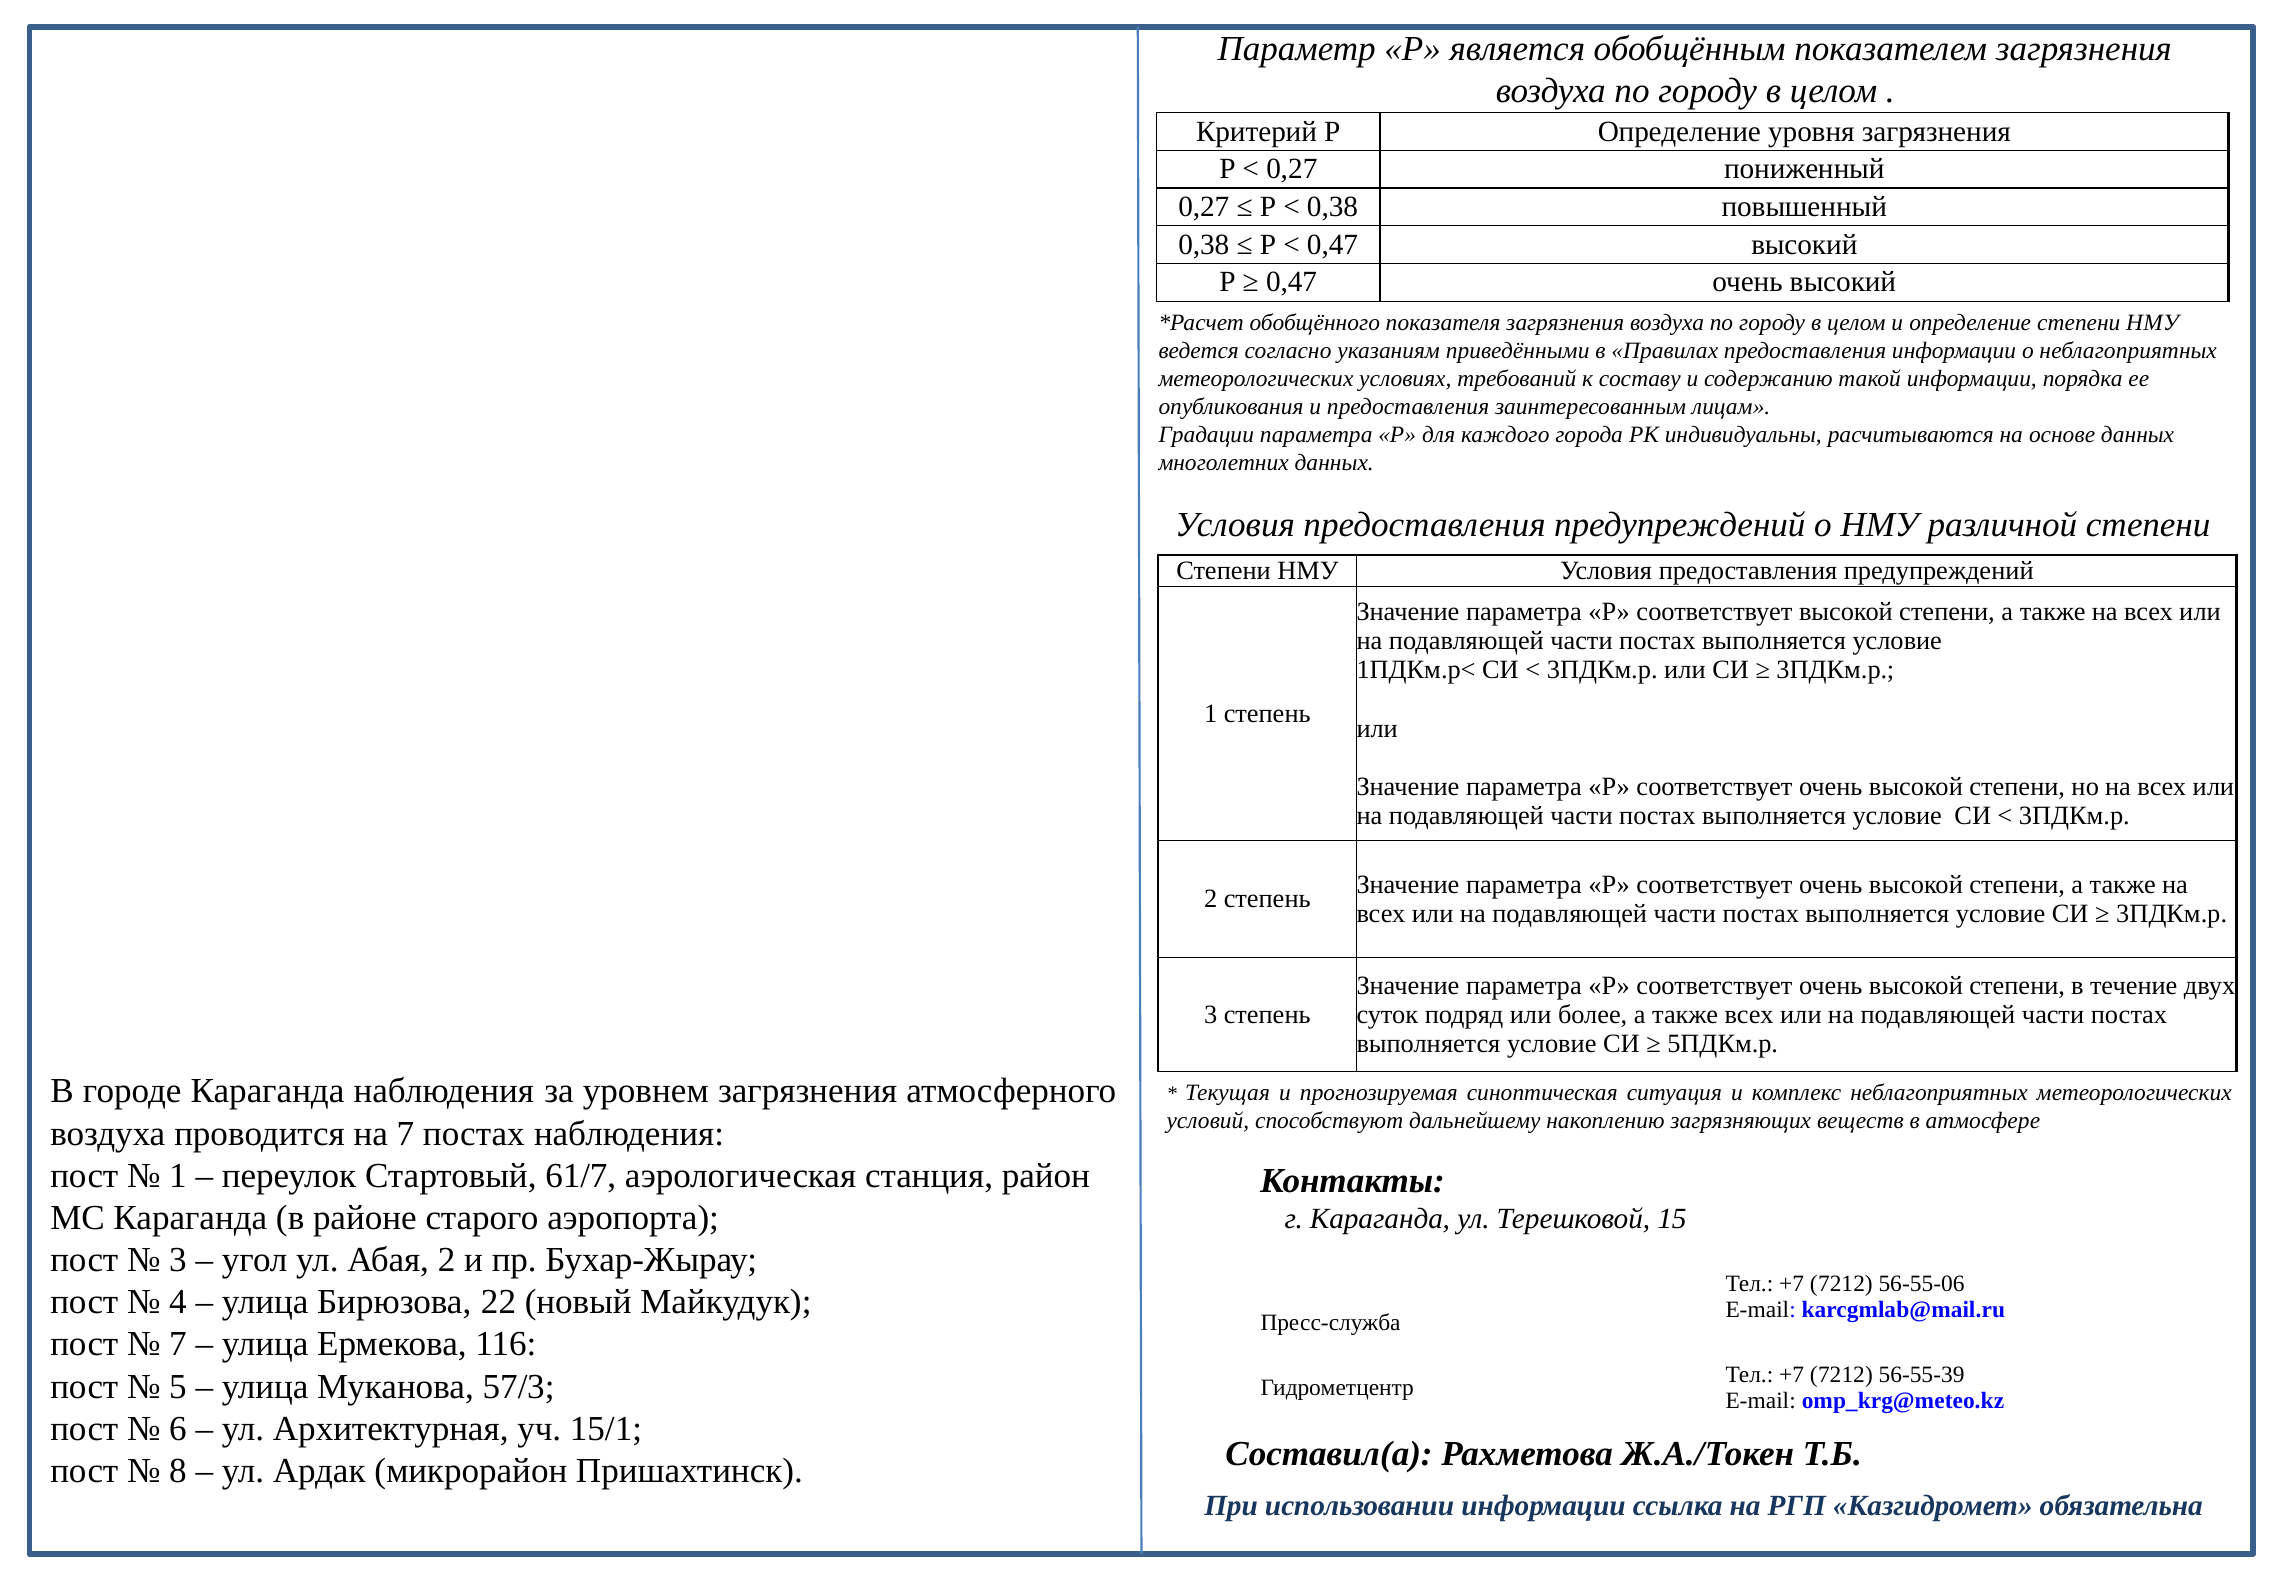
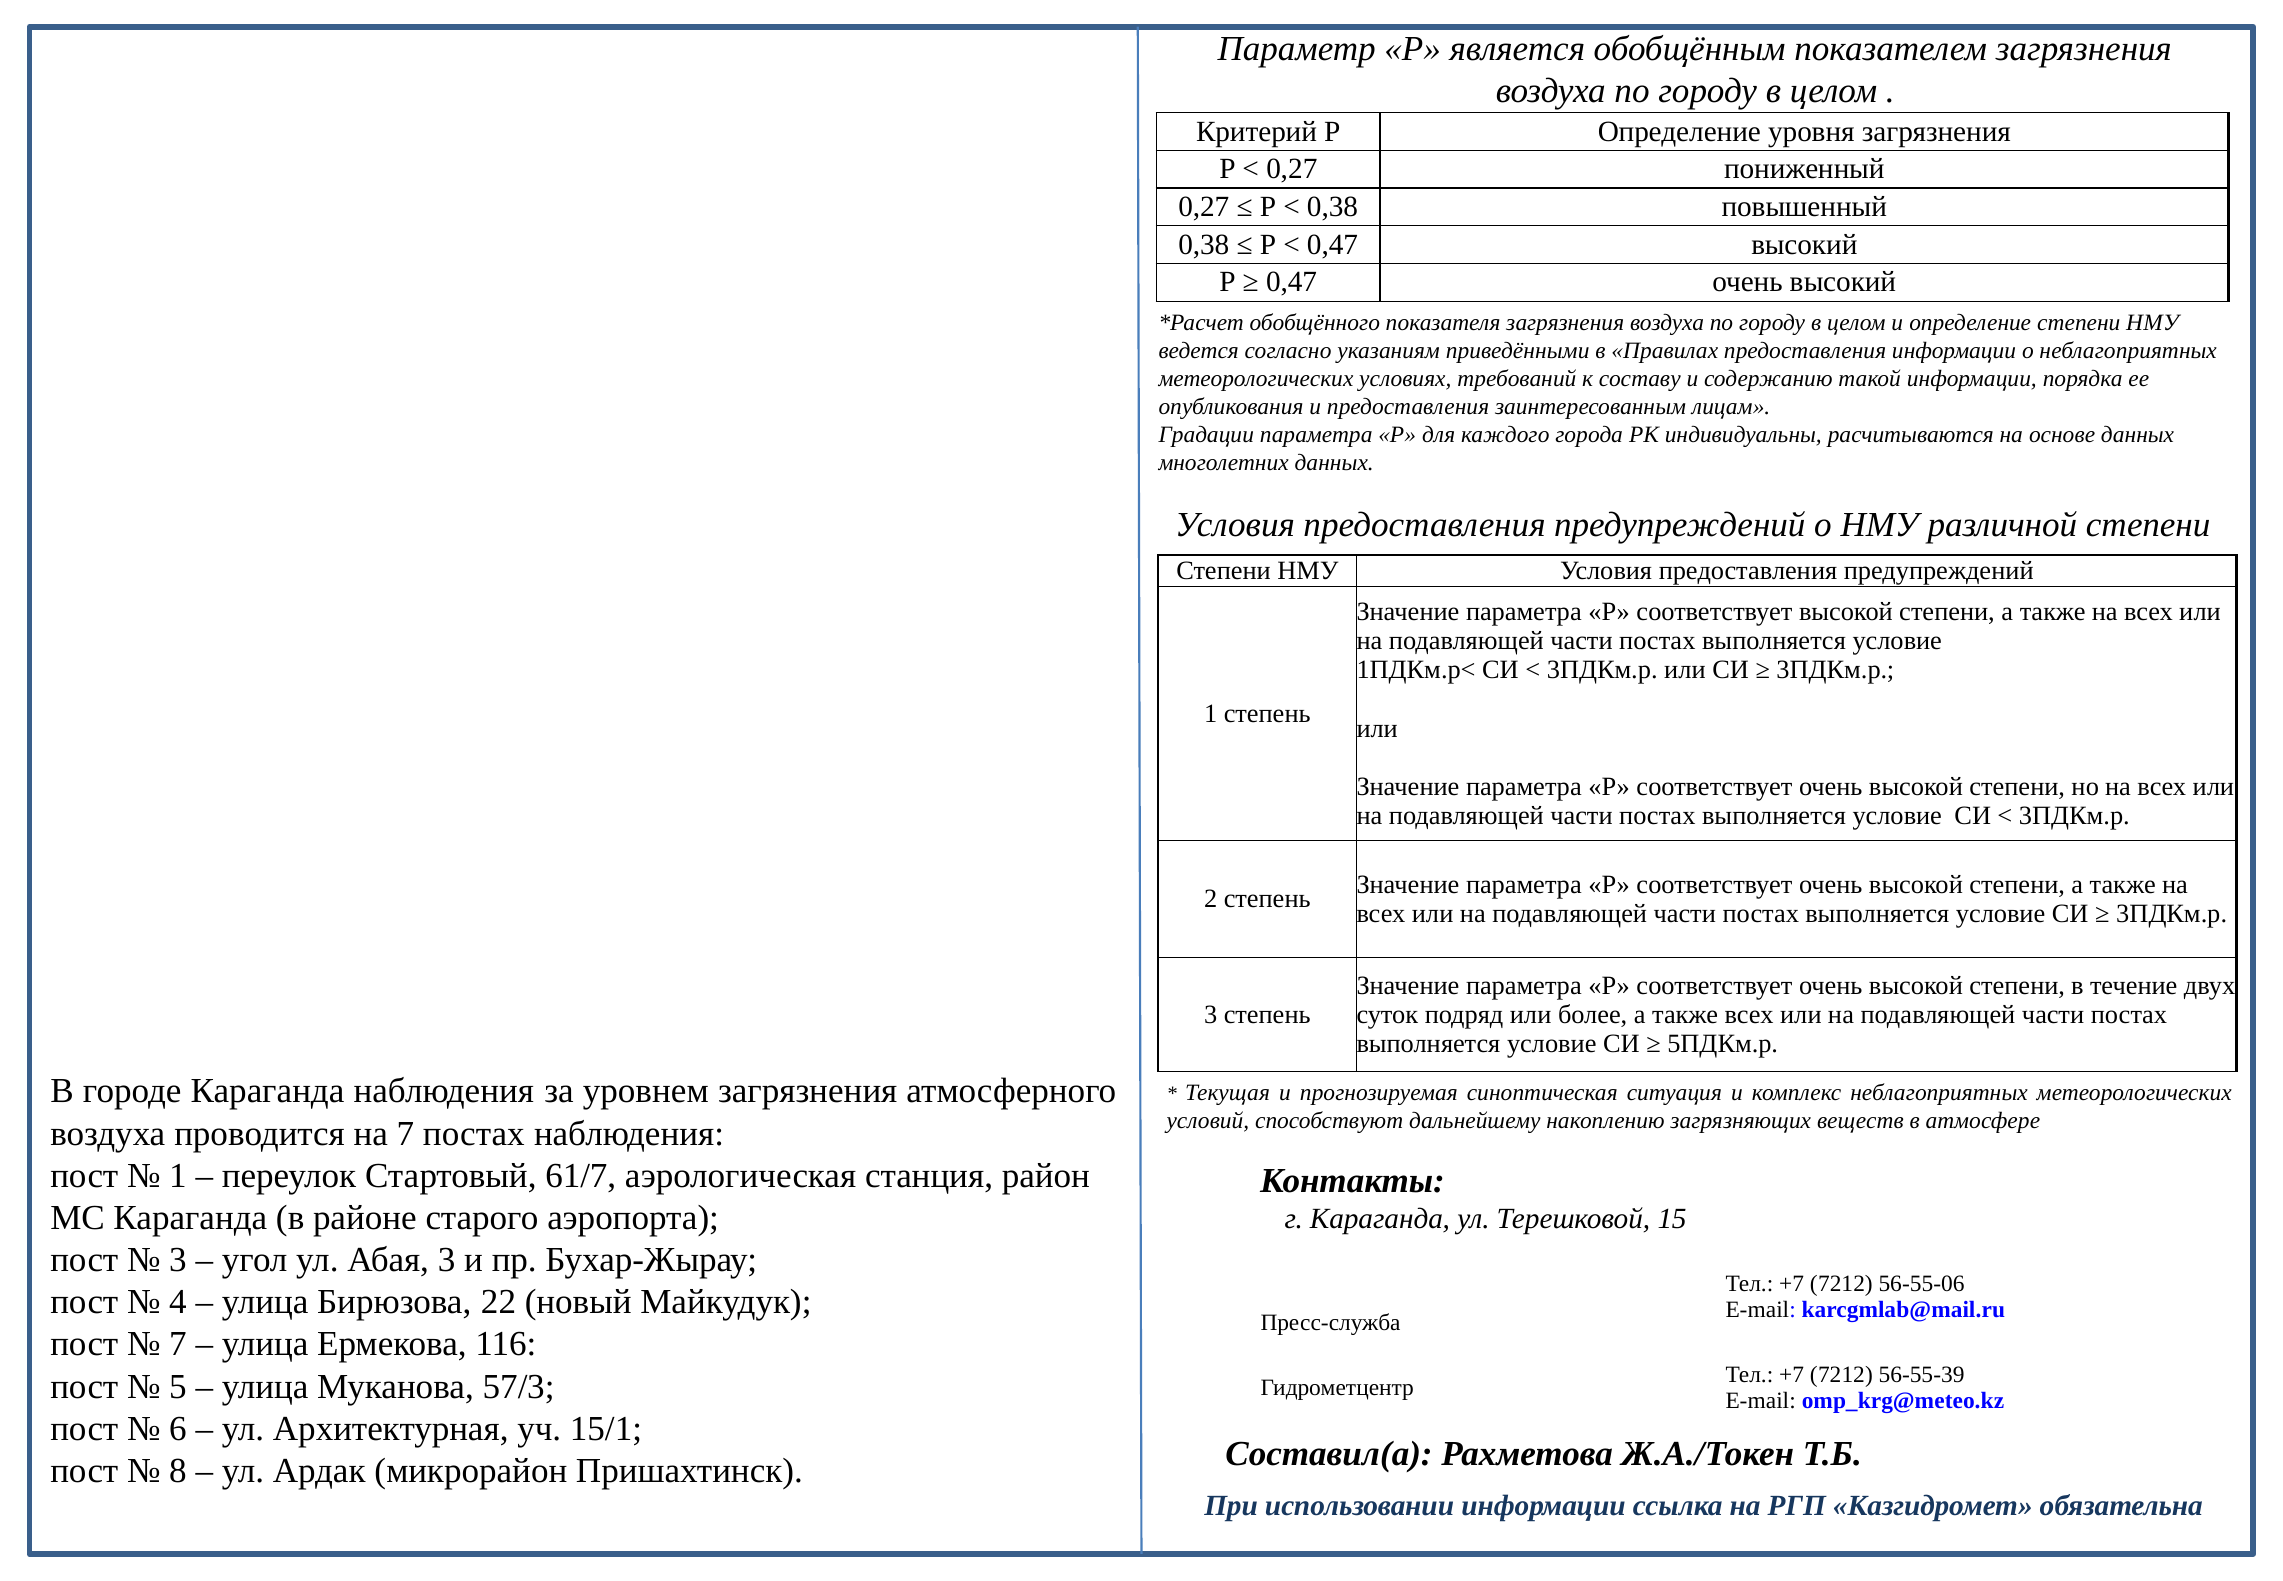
Абая 2: 2 -> 3 (447, 1260)
